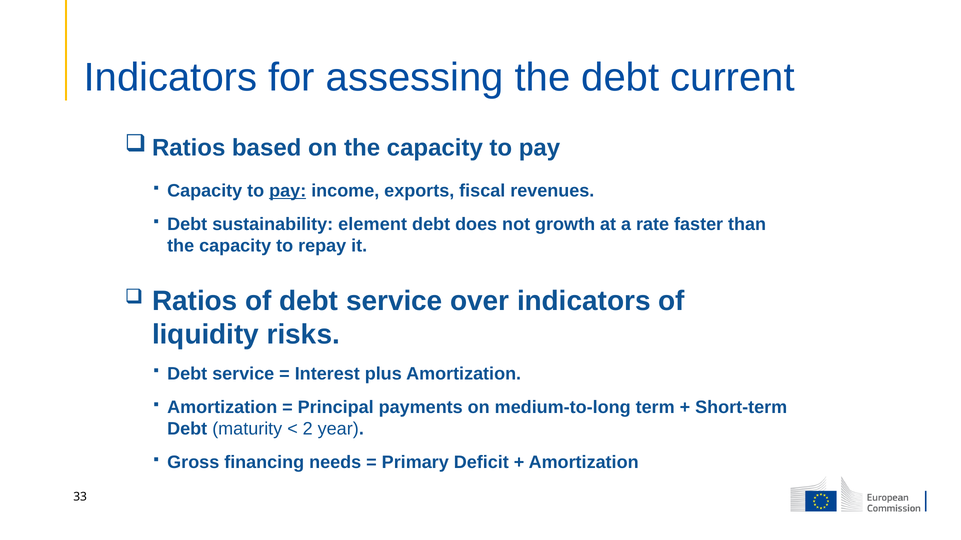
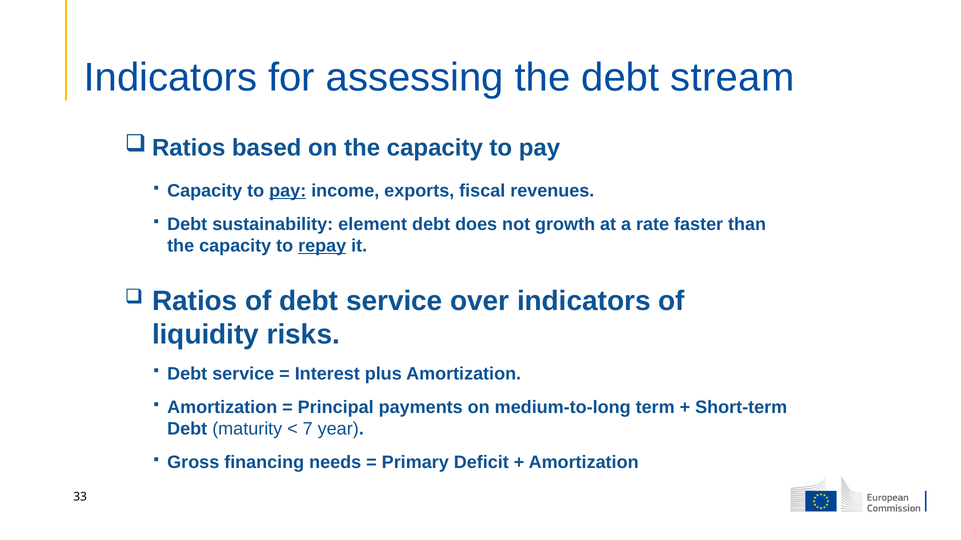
current: current -> stream (732, 78)
repay underline: none -> present (322, 246)
2: 2 -> 7 (308, 429)
